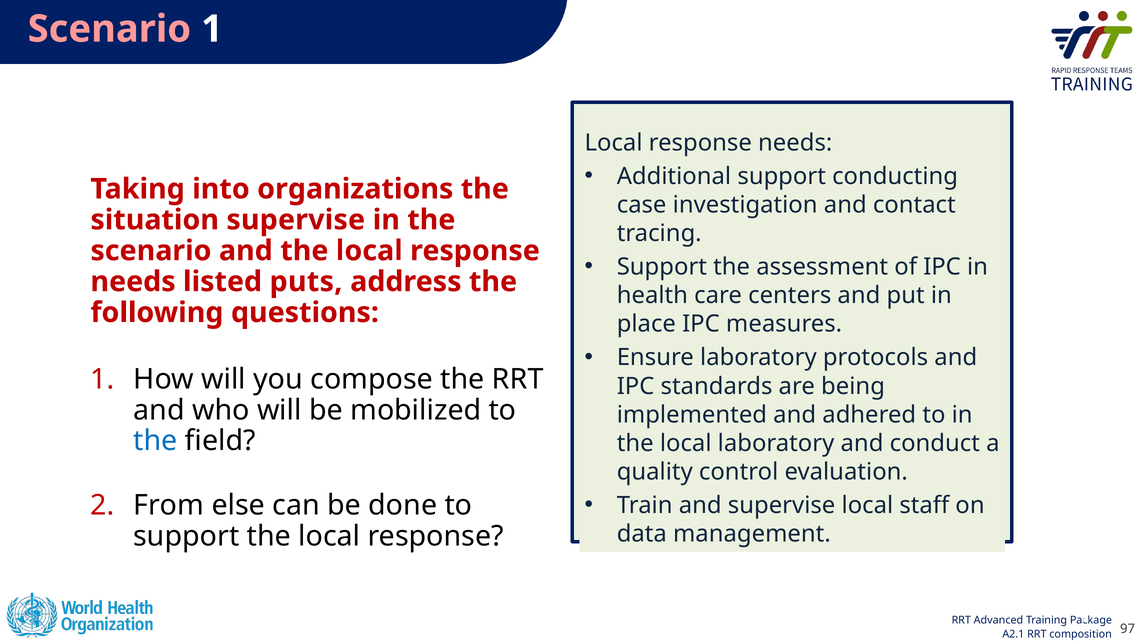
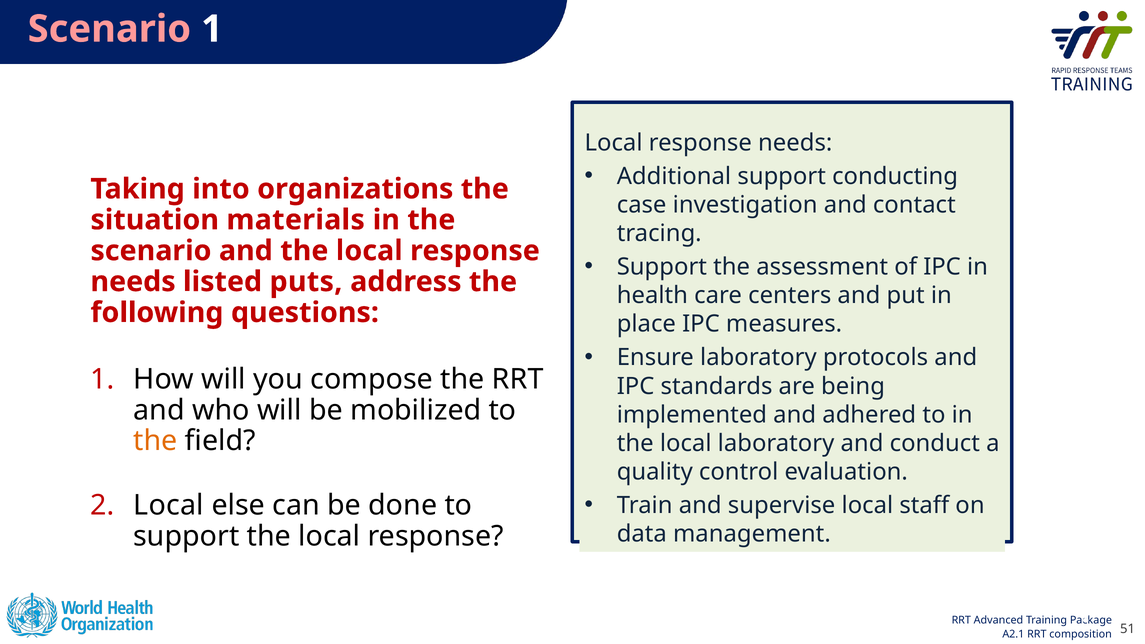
situation supervise: supervise -> materials (296, 220)
the colour: blue -> orange (155, 441)
From: From -> Local (169, 505)
97: 97 -> 51 (1128, 629)
